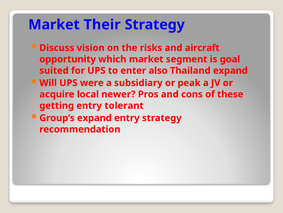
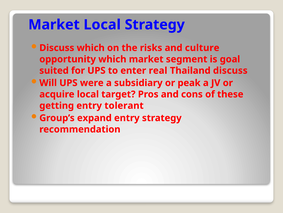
Market Their: Their -> Local (102, 25)
Discuss vision: vision -> which (91, 48)
aircraft: aircraft -> culture (202, 48)
also: also -> real (158, 70)
Thailand expand: expand -> discuss (230, 70)
newer: newer -> target (118, 94)
